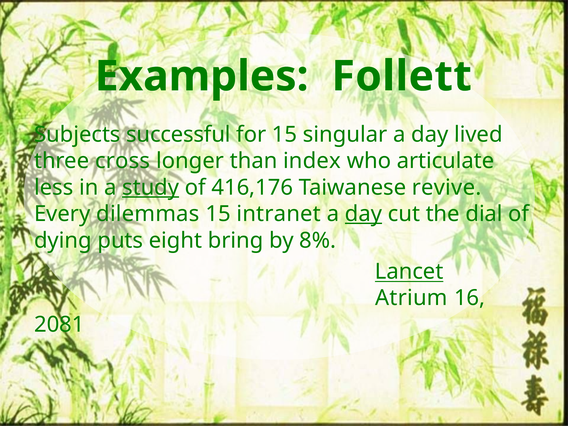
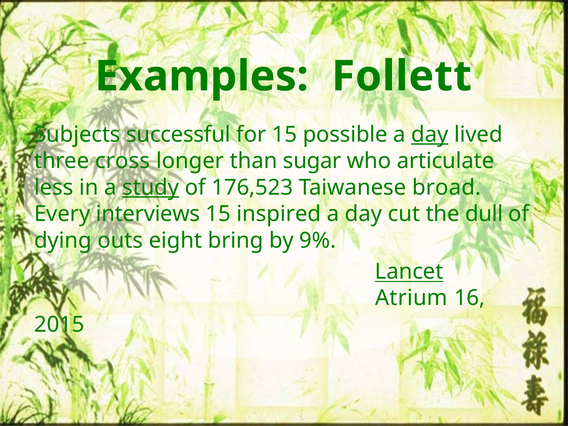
singular: singular -> possible (345, 134)
day underline: none -> present (430, 134)
index: index -> sugar (312, 161)
416,176: 416,176 -> 176,523 (252, 187)
revive: revive -> broad (447, 187)
dilemmas: dilemmas -> interviews (148, 214)
intranet: intranet -> inspired (279, 214)
day underline: present -> none (364, 214)
dial: dial -> dull (484, 214)
puts: puts -> outs (120, 240)
8%: 8% -> 9% (318, 240)
2081: 2081 -> 2015 (59, 324)
